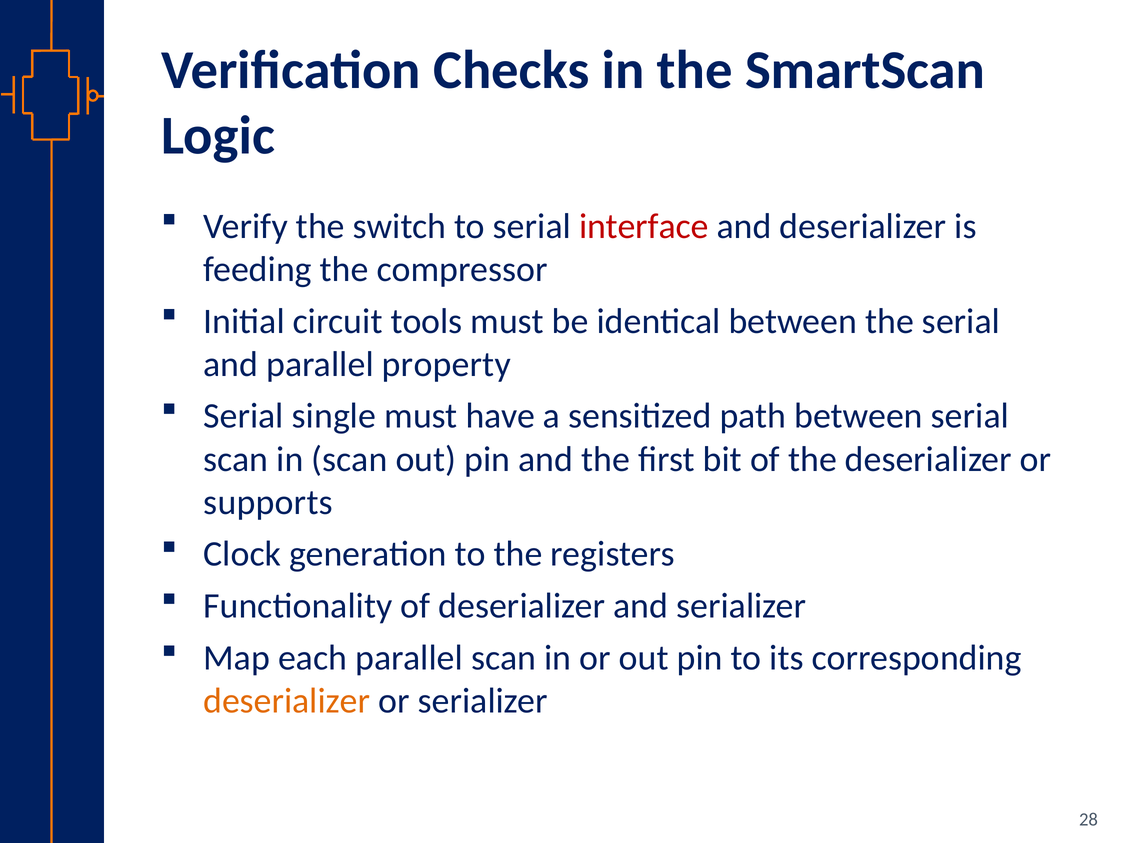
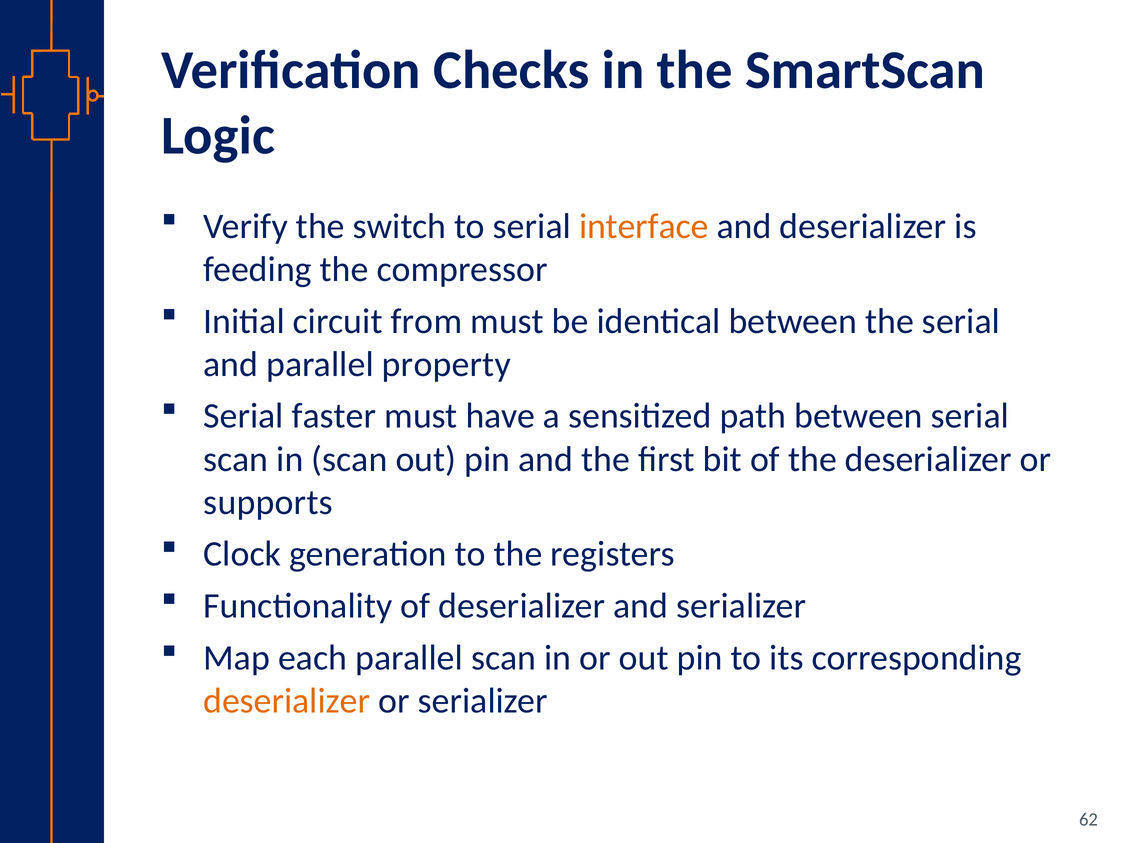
interface colour: red -> orange (644, 226)
tools: tools -> from (426, 321)
single: single -> faster (334, 416)
28: 28 -> 62 (1088, 820)
